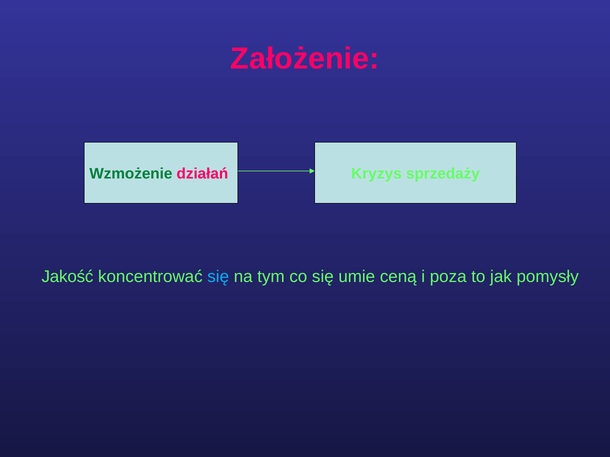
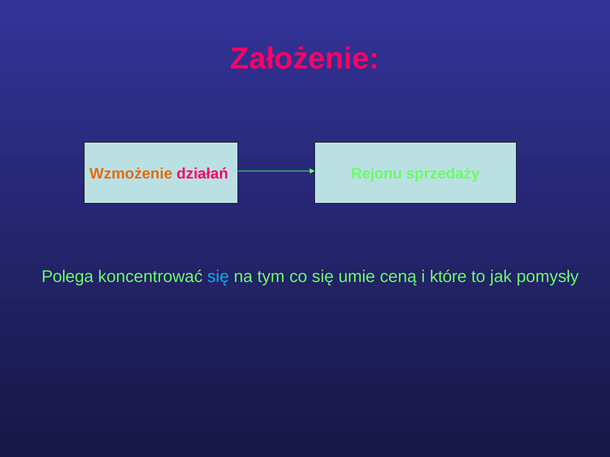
Wzmożenie colour: green -> orange (131, 174)
Kryzys: Kryzys -> Rejonu (377, 174)
Jakość: Jakość -> Polega (67, 277)
poza: poza -> które (448, 277)
